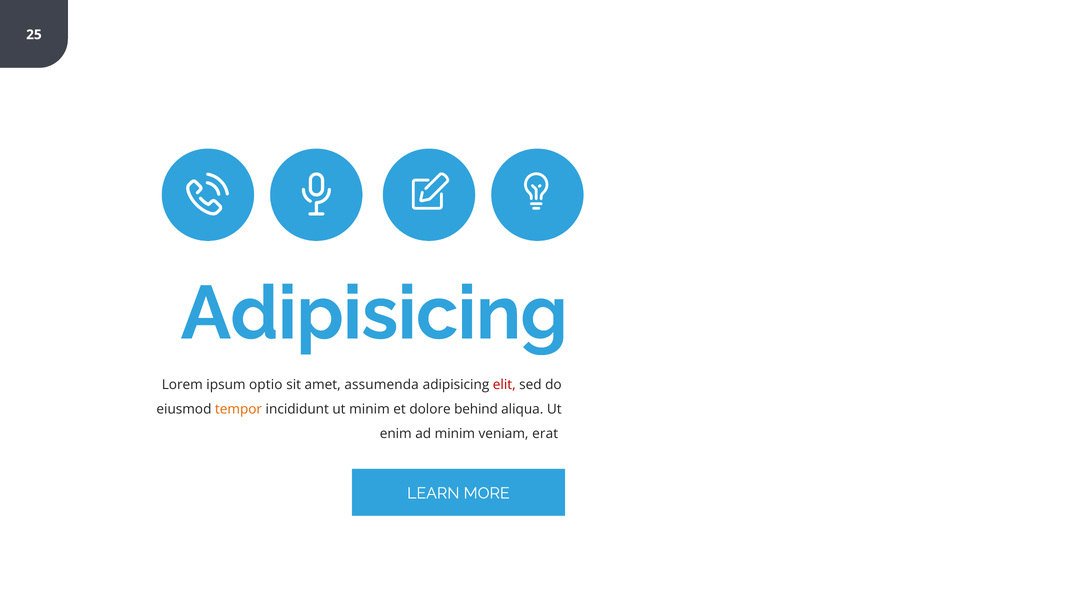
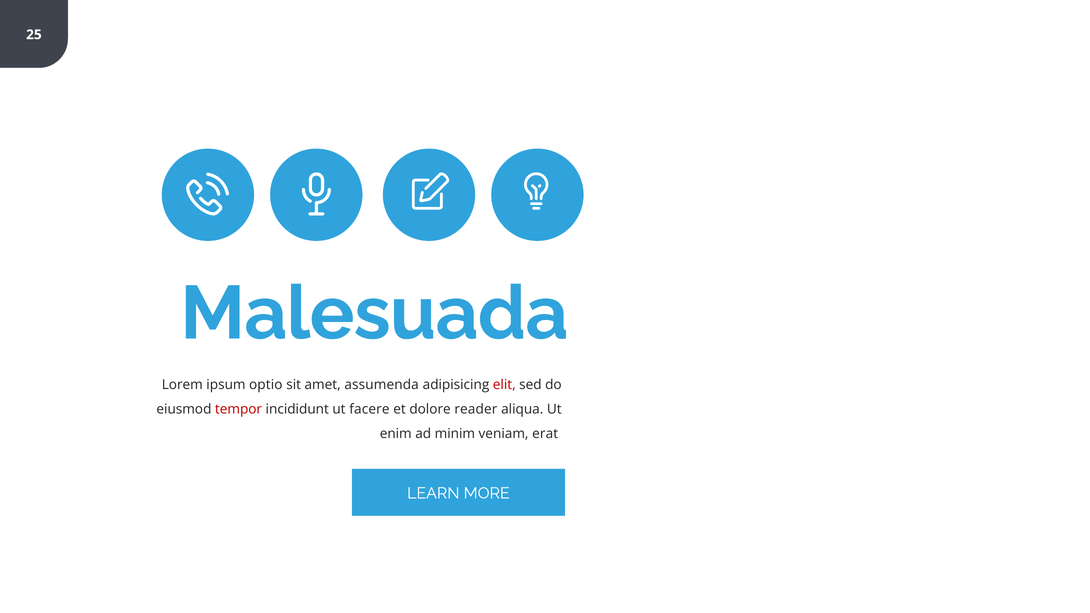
Adipisicing: Adipisicing -> Malesuada (374, 314)
tempor colour: orange -> red (239, 409)
ut minim: minim -> facere (369, 409)
behind: behind -> reader (476, 409)
